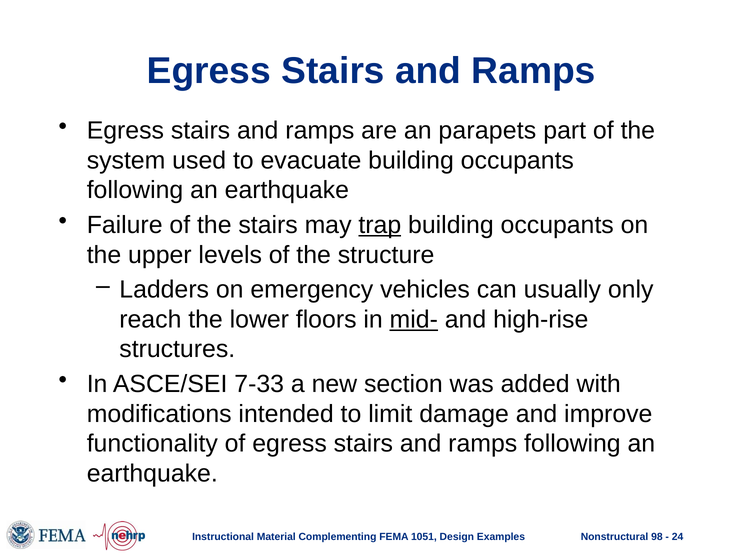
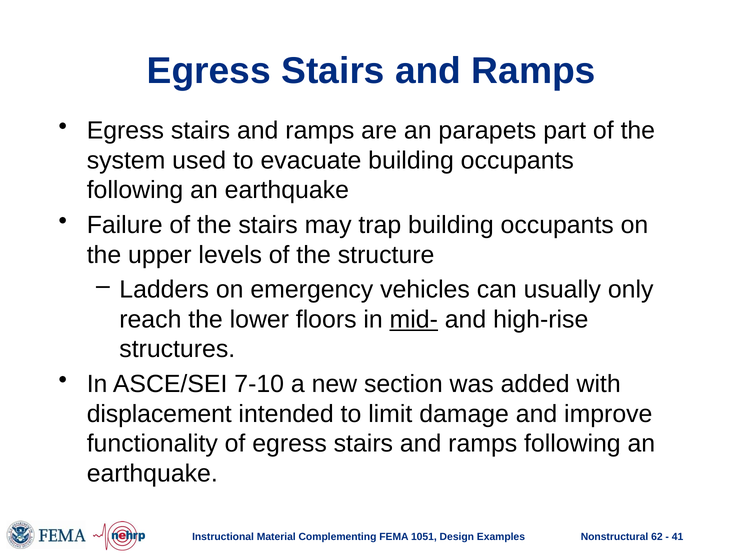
trap underline: present -> none (380, 225)
7-33: 7-33 -> 7-10 (259, 384)
modifications: modifications -> displacement (159, 414)
98: 98 -> 62 (657, 537)
24: 24 -> 41 (678, 537)
